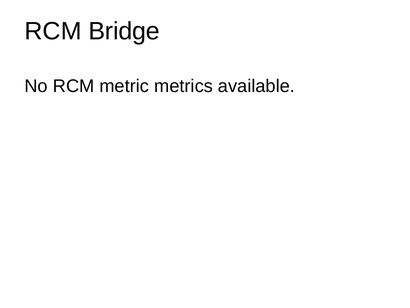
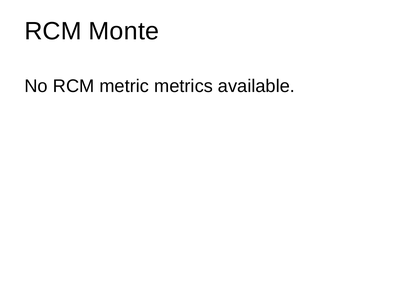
Bridge: Bridge -> Monte (124, 31)
